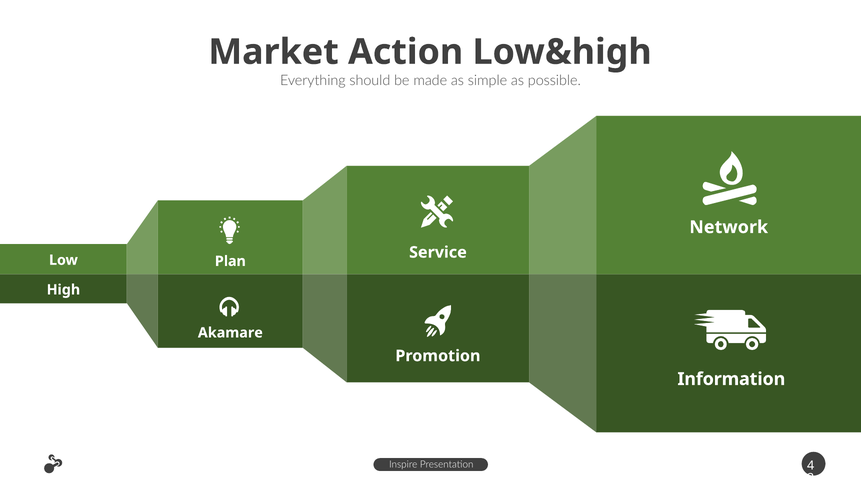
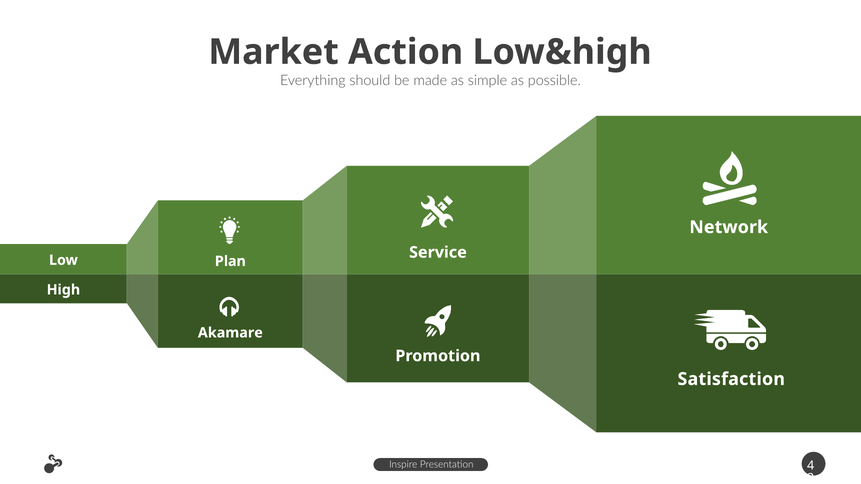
Information: Information -> Satisfaction (731, 379)
